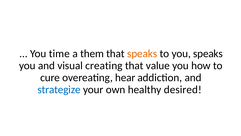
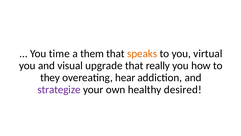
you speaks: speaks -> virtual (208, 54)
creating: creating -> upgrade (104, 65)
value: value -> really (158, 65)
cure: cure -> they (50, 77)
strategize colour: blue -> purple (59, 89)
